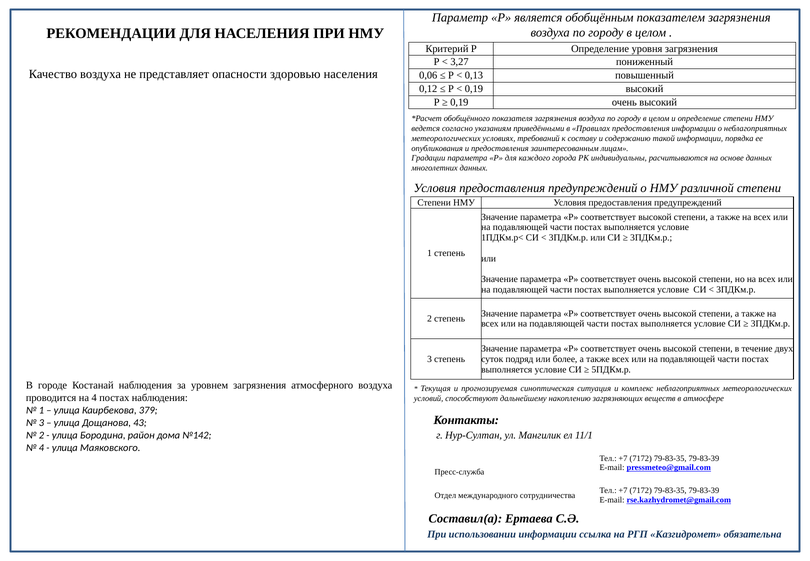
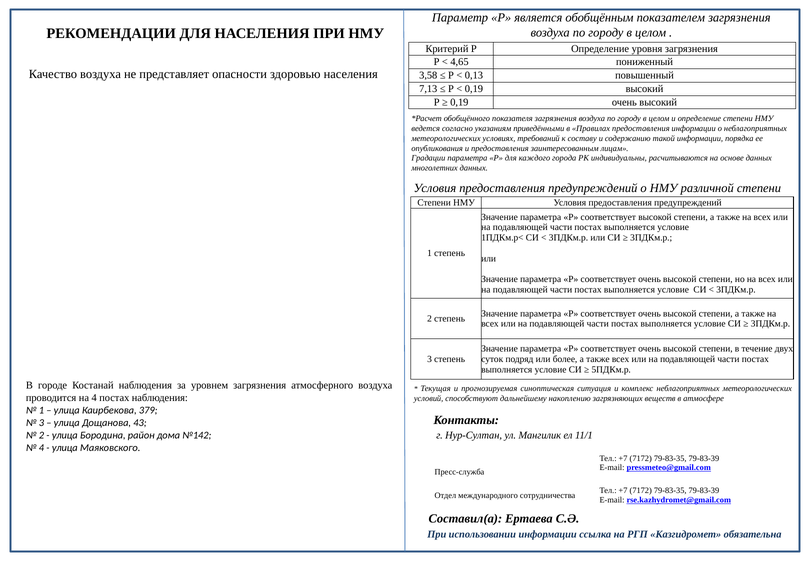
3,27: 3,27 -> 4,65 (460, 62)
0,06: 0,06 -> 3,58 (428, 75)
0,12: 0,12 -> 7,13 (428, 89)
